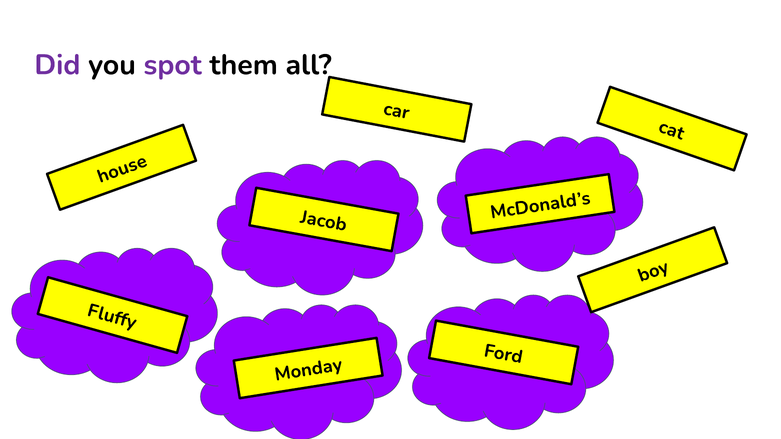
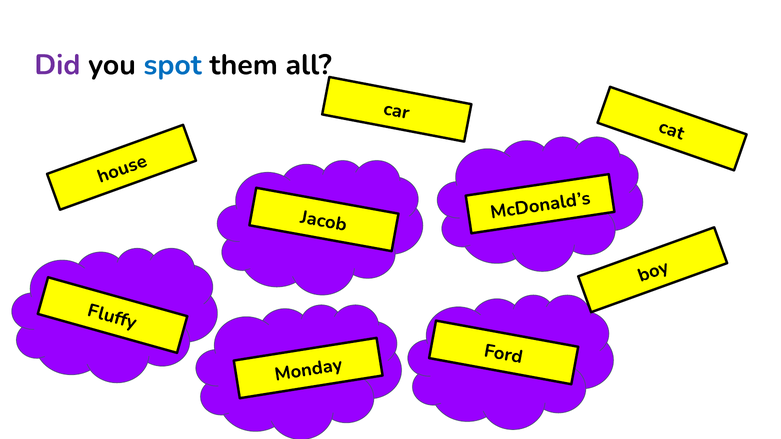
spot colour: purple -> blue (173, 65)
